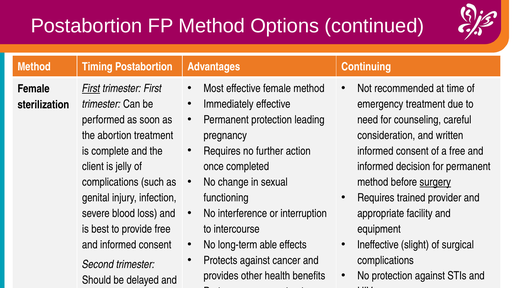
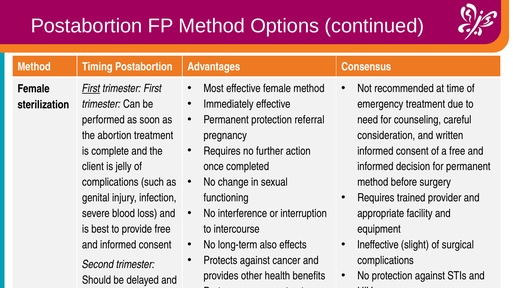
Continuing: Continuing -> Consensus (366, 67)
leading: leading -> referral (309, 120)
surgery underline: present -> none (435, 183)
able: able -> also (268, 245)
